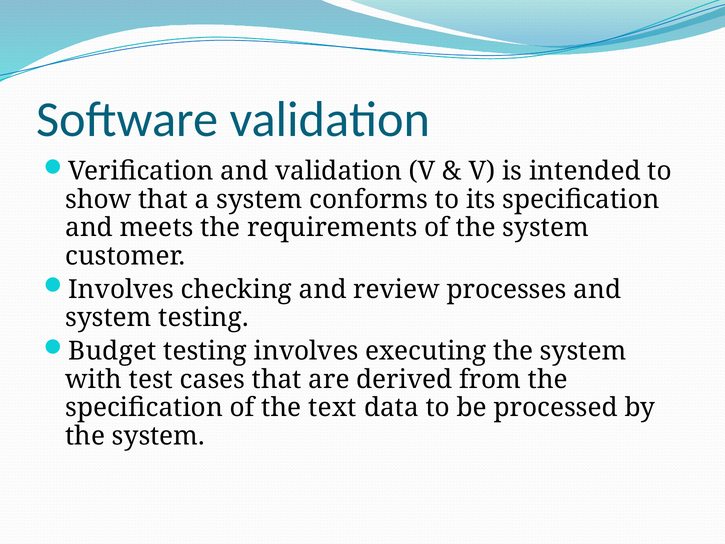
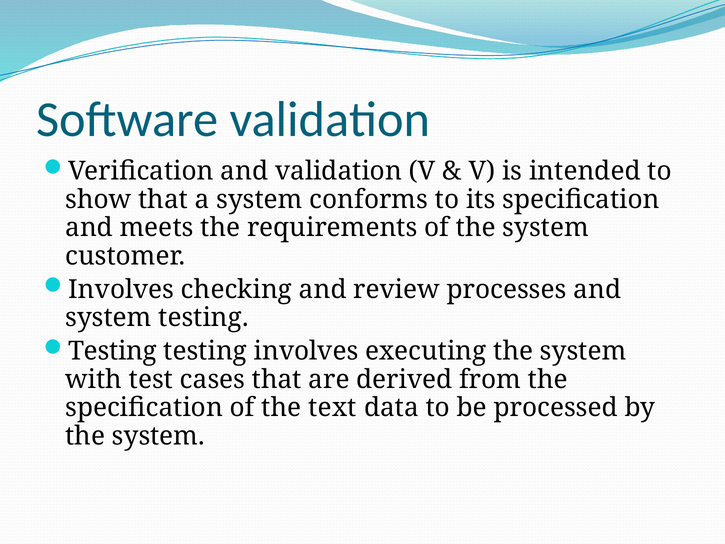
Budget: Budget -> Testing (113, 351)
